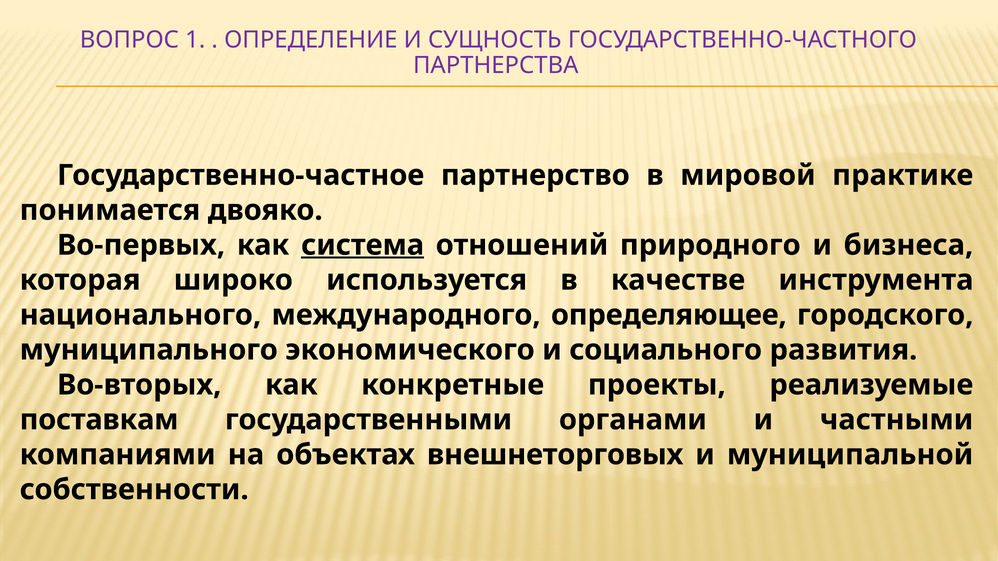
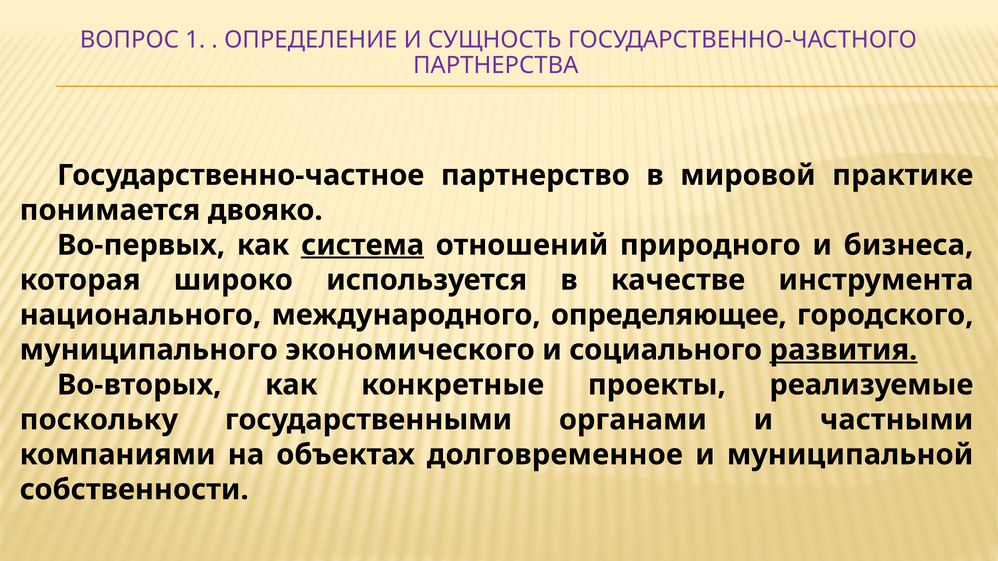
развития underline: none -> present (843, 350)
поставкам: поставкам -> поскольку (99, 420)
внешнеторговых: внешнеторговых -> долговременное (555, 455)
